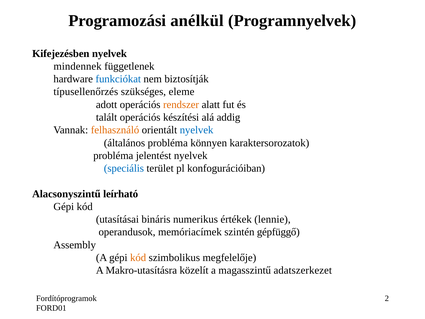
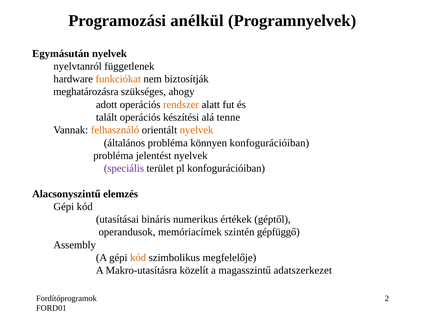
Kifejezésben: Kifejezésben -> Egymásután (61, 53)
mindennek: mindennek -> nyelvtanról (78, 66)
funkciókat colour: blue -> orange (118, 79)
típusellenőrzés: típusellenőrzés -> meghatározásra (86, 92)
eleme: eleme -> ahogy (182, 92)
addig: addig -> tenne (228, 117)
nyelvek colour: blue -> orange (197, 130)
könnyen karaktersorozatok: karaktersorozatok -> konfogurációiban (269, 143)
speciális colour: blue -> purple (124, 168)
leírható: leírható -> elemzés (121, 194)
lennie: lennie -> géptől (273, 219)
